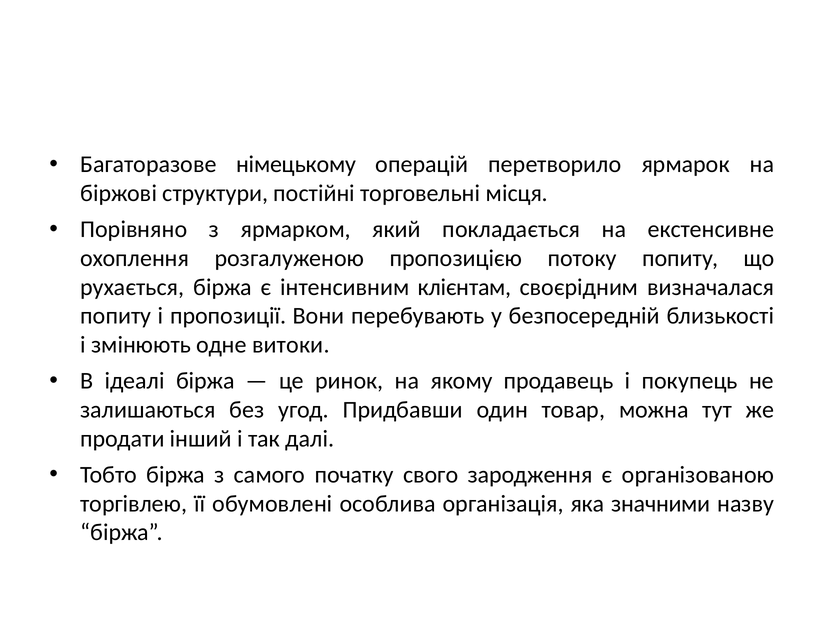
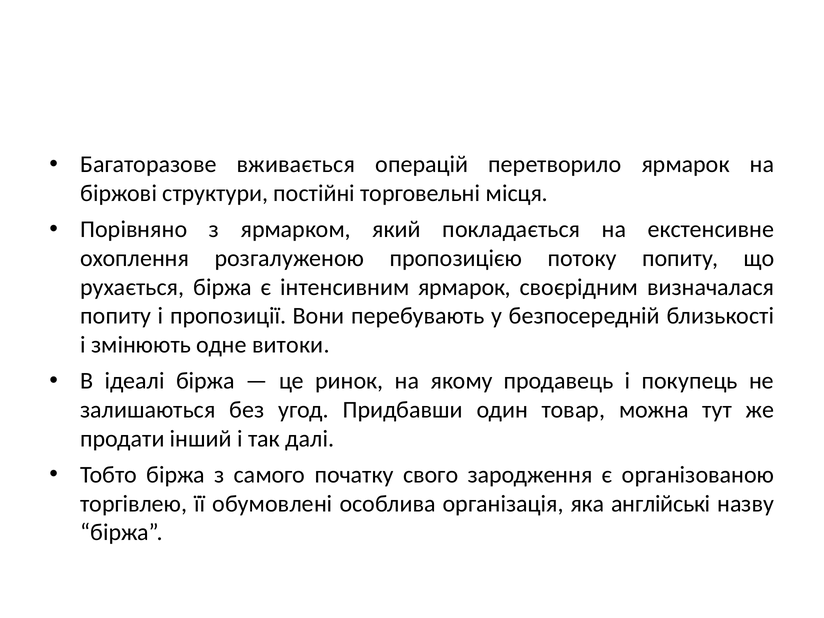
німецькому: німецькому -> вживається (296, 164)
інтенсивним клієнтам: клієнтам -> ярмарок (465, 287)
значними: значними -> англійські (661, 504)
